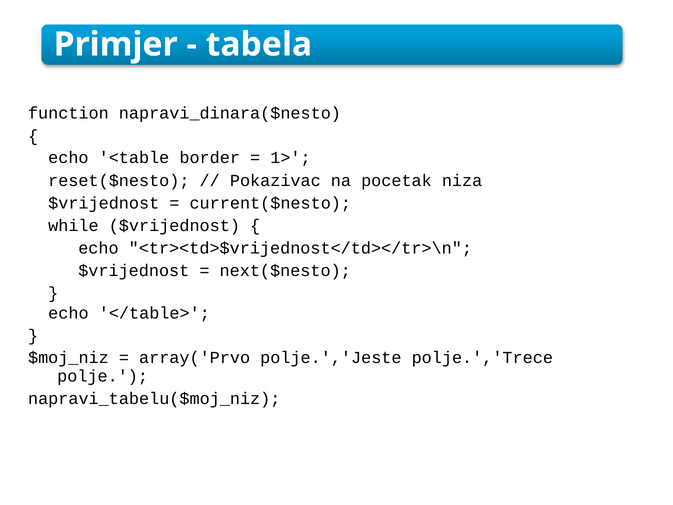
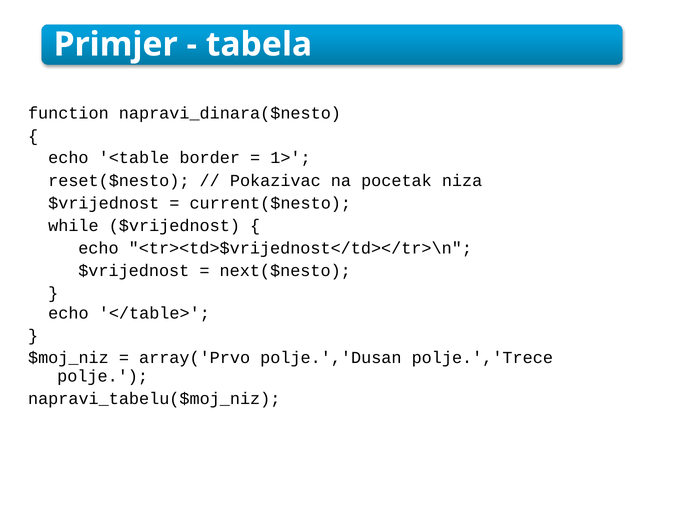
polje.','Jeste: polje.','Jeste -> polje.','Dusan (331, 358)
